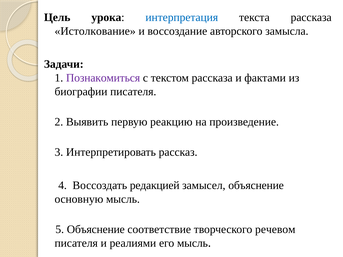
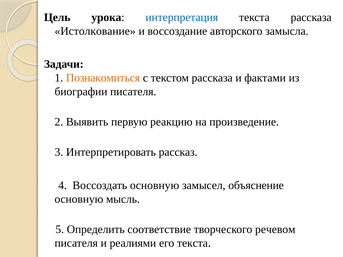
Познакомиться colour: purple -> orange (103, 78)
Воссоздать редакцией: редакцией -> основную (155, 185)
5 Объяснение: Объяснение -> Определить (96, 230)
его мысль: мысль -> текста (192, 243)
